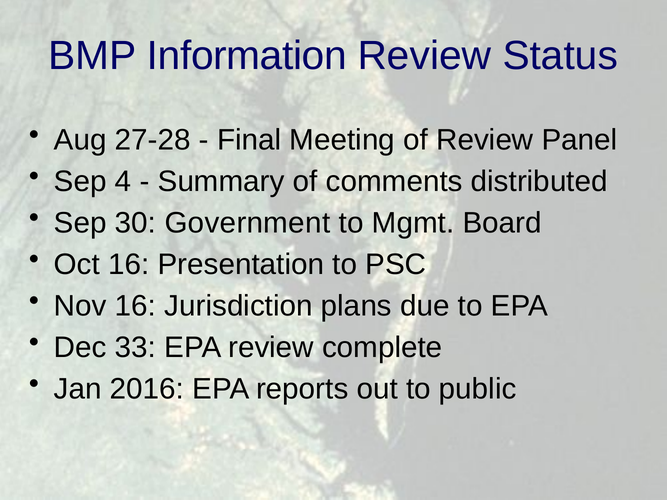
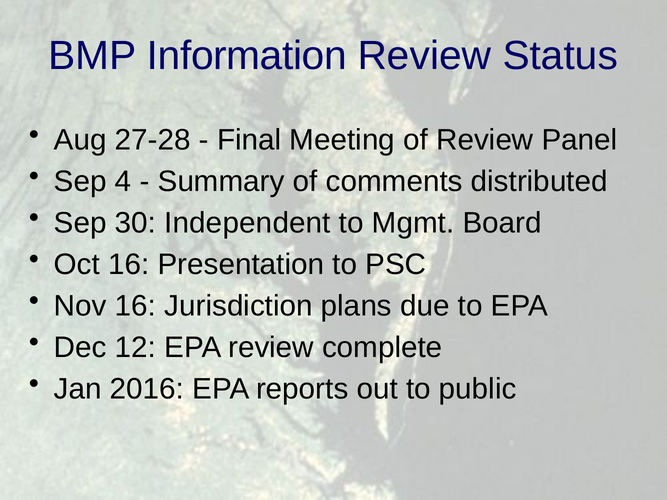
Government: Government -> Independent (247, 223)
33: 33 -> 12 (135, 348)
